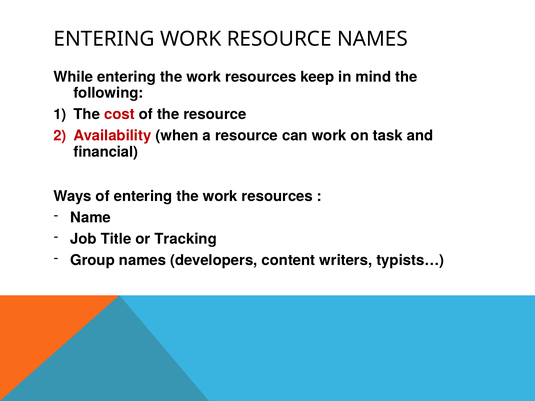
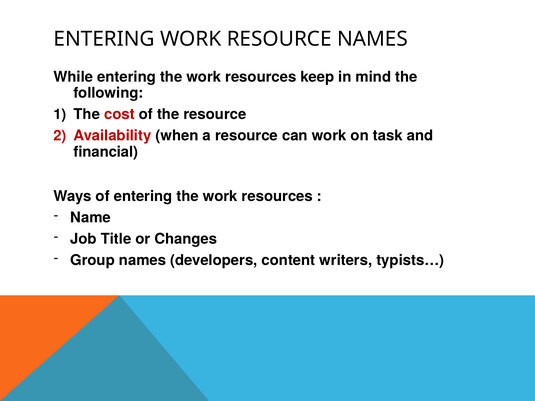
Tracking: Tracking -> Changes (186, 239)
